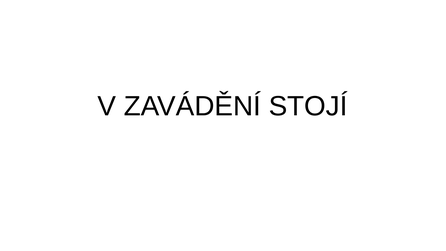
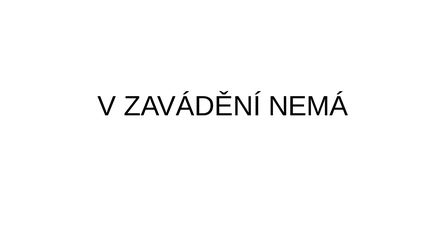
STOJÍ: STOJÍ -> NEMÁ (308, 106)
